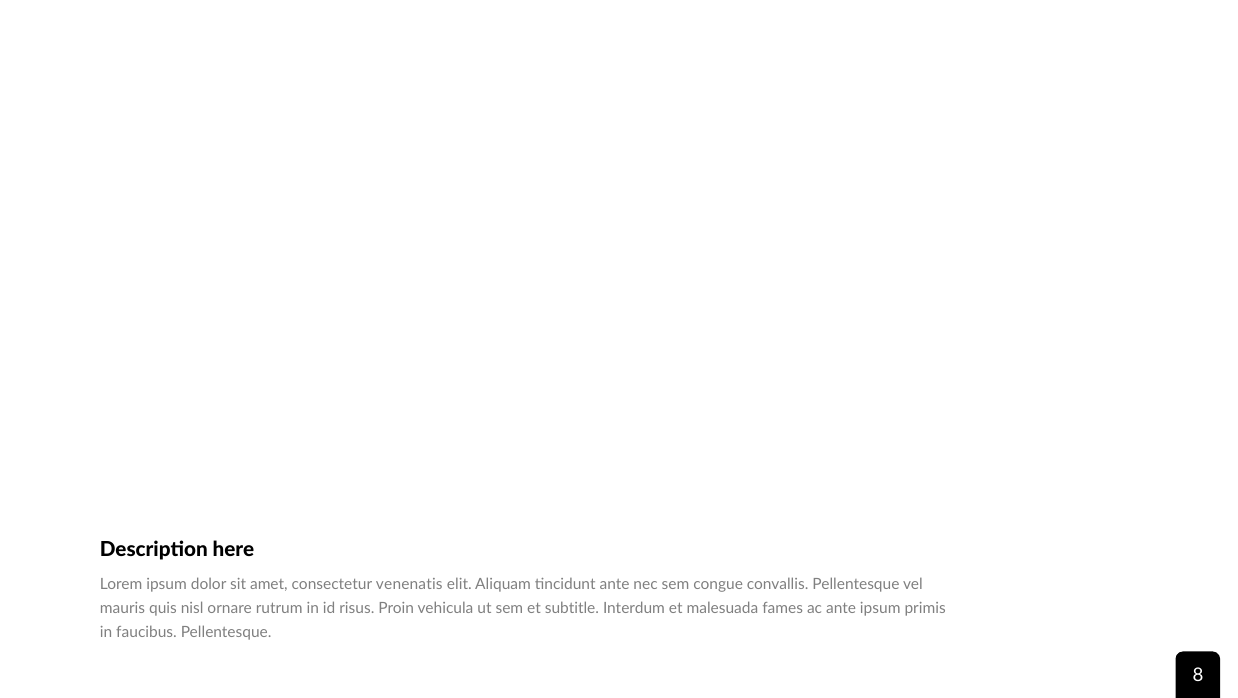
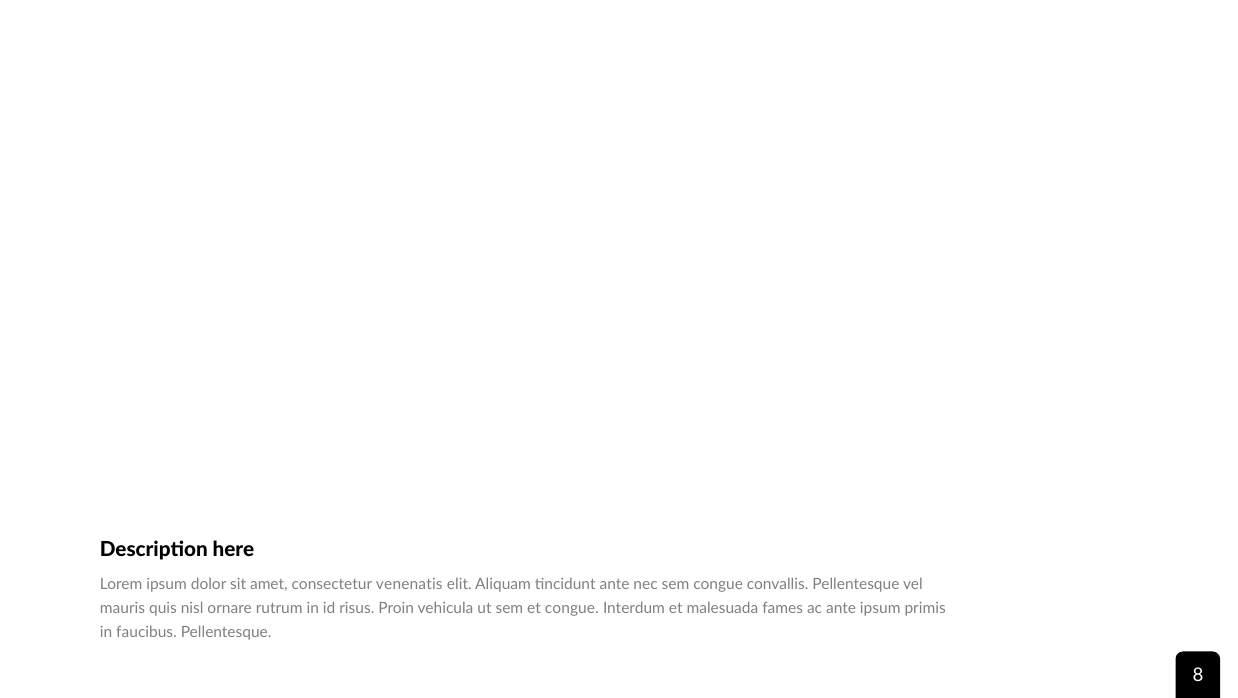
et subtitle: subtitle -> congue (572, 609)
